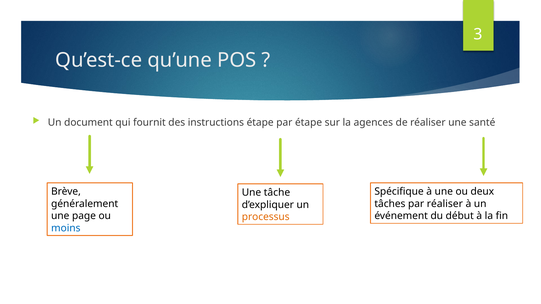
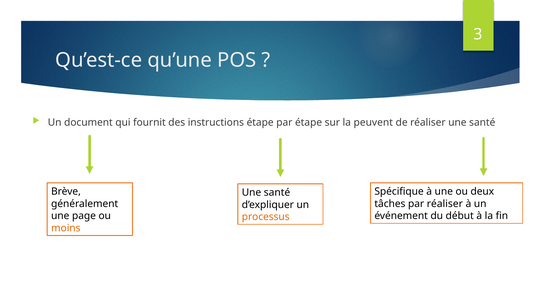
agences: agences -> peuvent (373, 123)
tâche: tâche -> santé (277, 193)
moins colour: blue -> orange (66, 228)
